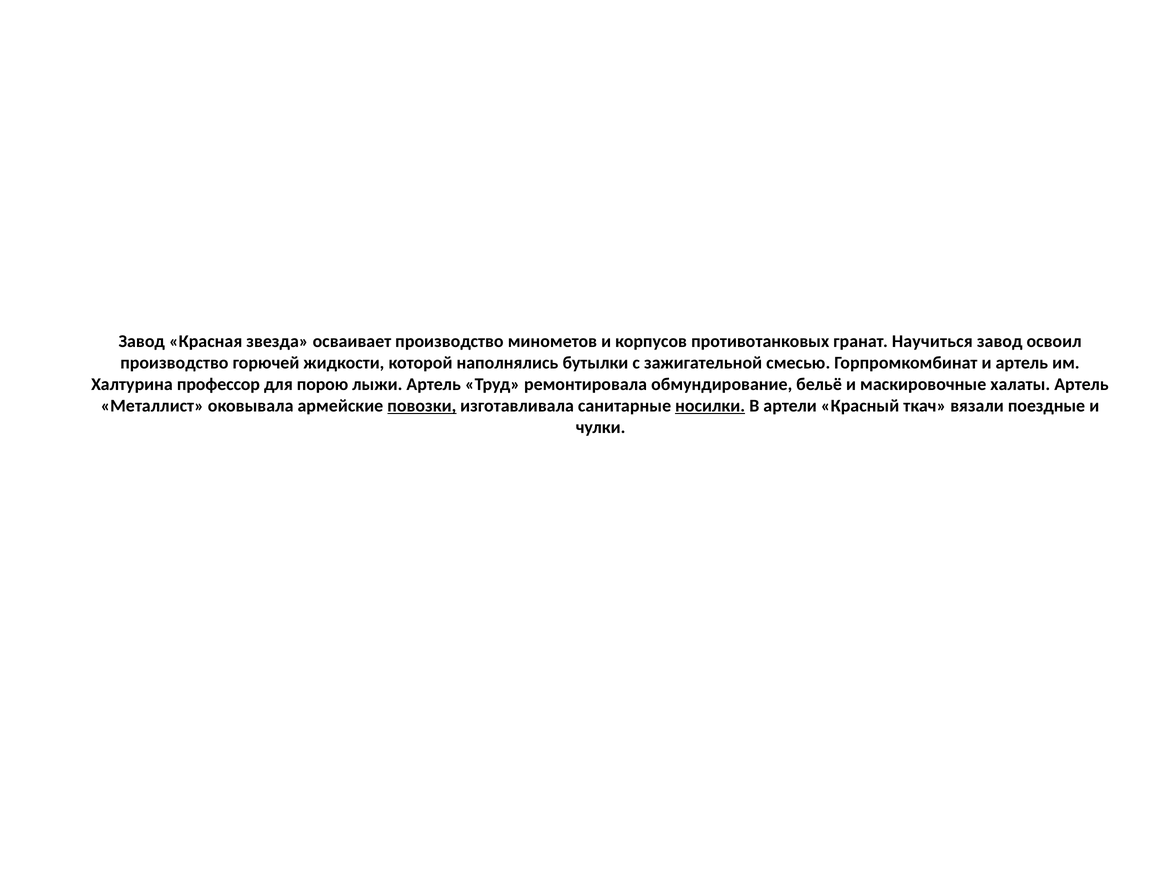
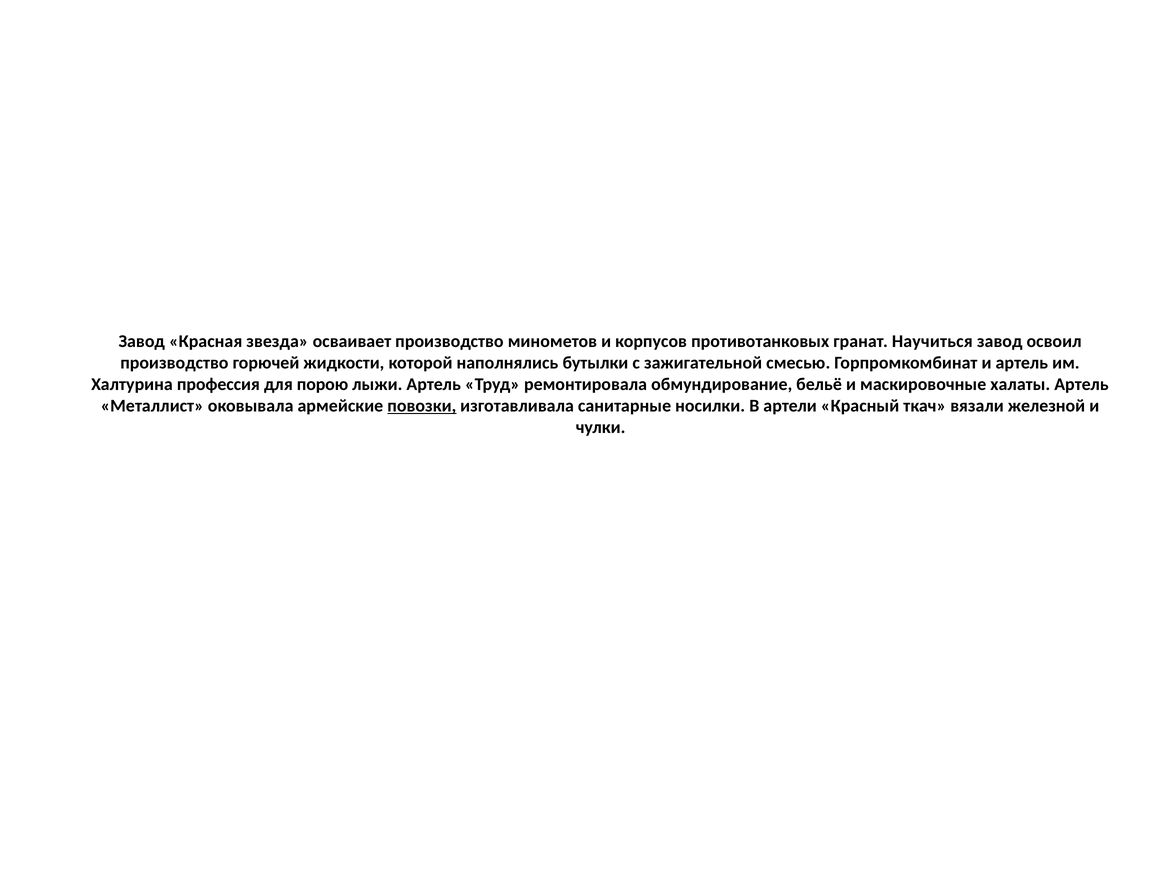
профессор: профессор -> профессия (218, 384)
носилки underline: present -> none (710, 406)
поездные: поездные -> железной (1046, 406)
